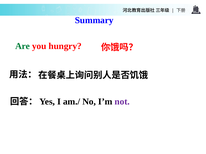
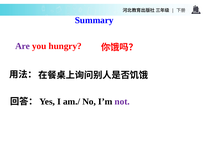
Are colour: green -> purple (23, 46)
